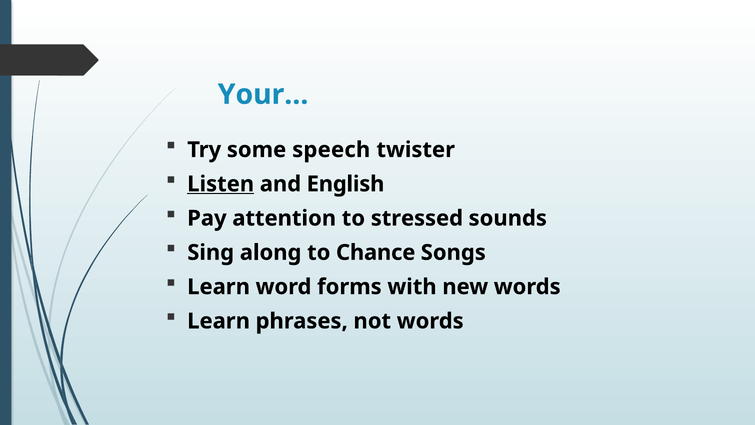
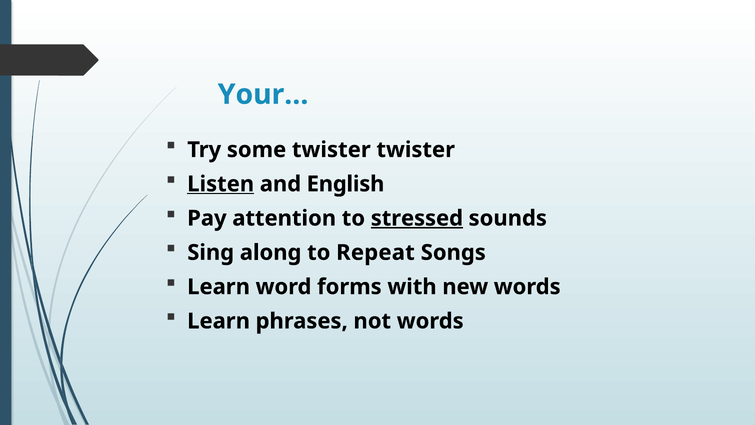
some speech: speech -> twister (331, 150)
stressed underline: none -> present (417, 218)
Chance: Chance -> Repeat (375, 252)
